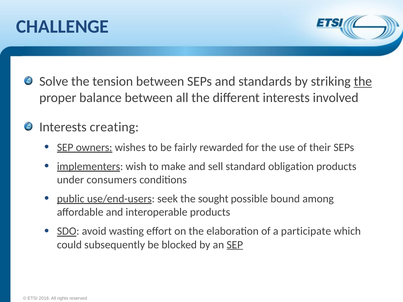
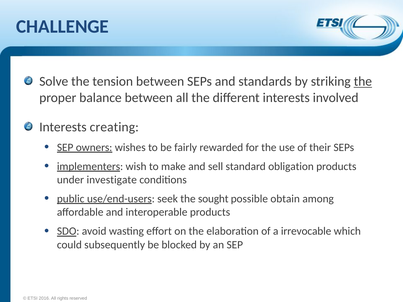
consumers: consumers -> investigate (112, 180)
bound: bound -> obtain (285, 199)
participate: participate -> irrevocable (306, 231)
SEP underline: present -> none (235, 245)
